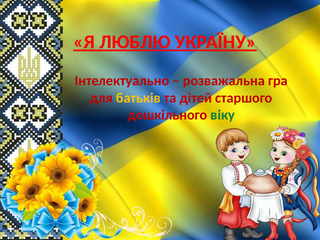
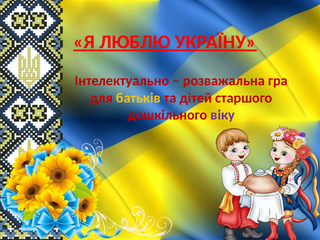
віку colour: green -> purple (223, 115)
